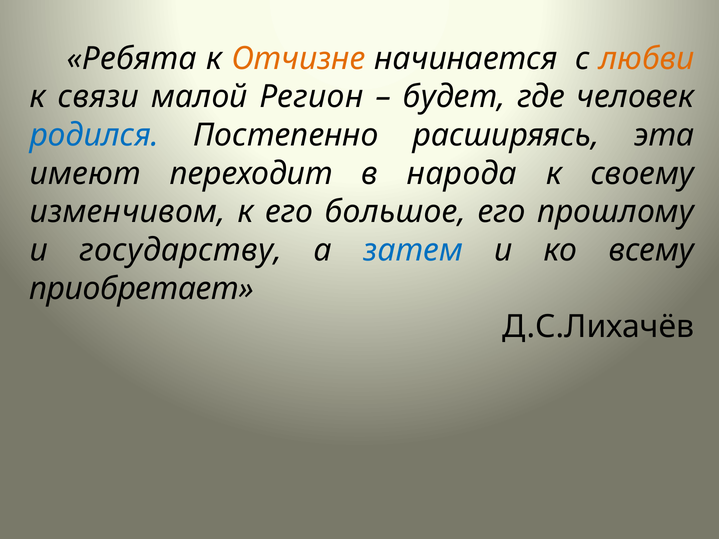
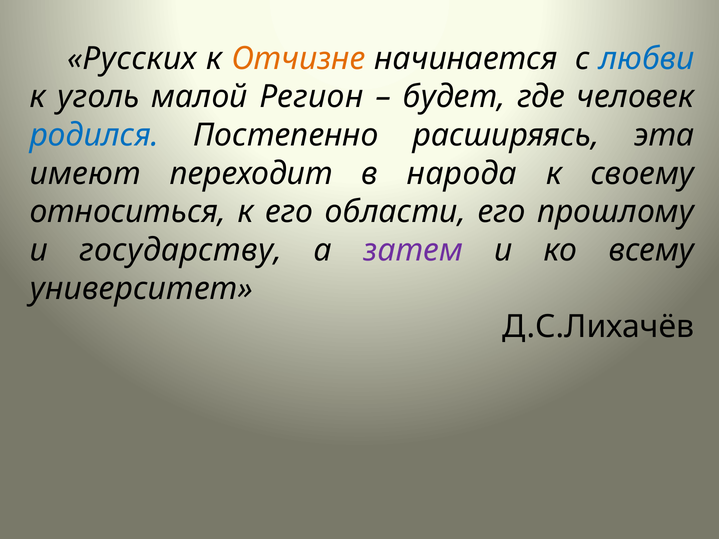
Ребята: Ребята -> Русских (132, 59)
любви colour: orange -> blue (647, 59)
связи: связи -> уголь (99, 97)
изменчивом: изменчивом -> относиться (128, 212)
большое: большое -> области (395, 212)
затем colour: blue -> purple (413, 250)
приобретает: приобретает -> университет (141, 289)
